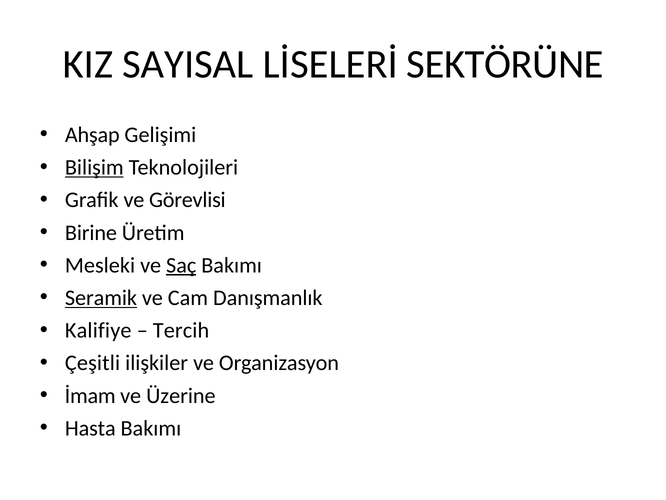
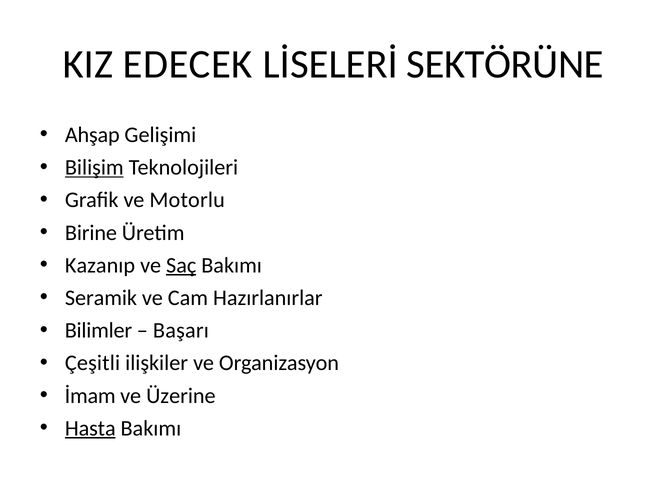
SAYISAL: SAYISAL -> EDECEK (188, 64)
Görevlisi: Görevlisi -> Motorlu (187, 200)
Mesleki: Mesleki -> Kazanıp (100, 265)
Seramik underline: present -> none (101, 298)
Danışmanlık: Danışmanlık -> Hazırlanırlar (268, 298)
Kalifiye: Kalifiye -> Bilimler (98, 330)
Tercih: Tercih -> Başarı (181, 330)
Hasta underline: none -> present (90, 428)
